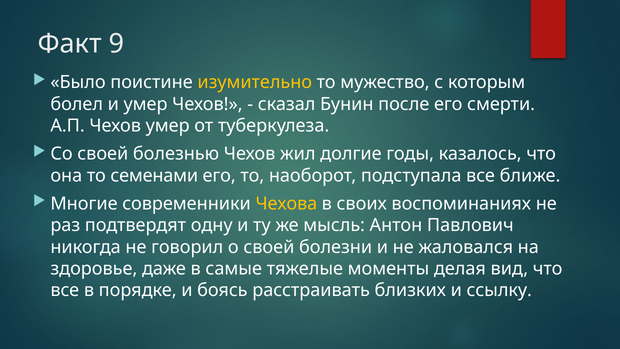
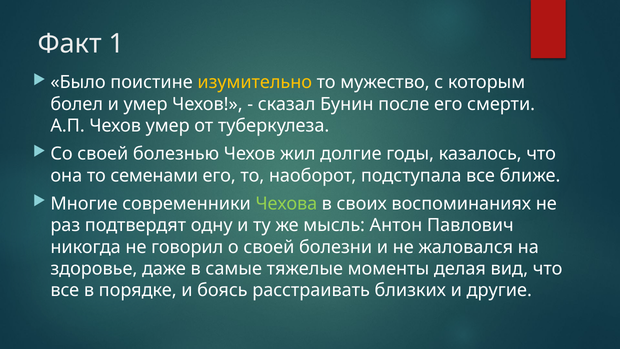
9: 9 -> 1 (117, 44)
Чехова colour: yellow -> light green (286, 204)
ссылку: ссылку -> другие (499, 290)
